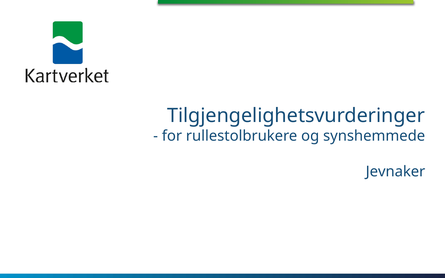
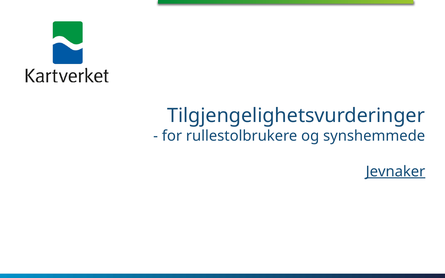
Jevnaker underline: none -> present (396, 172)
